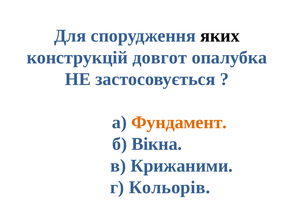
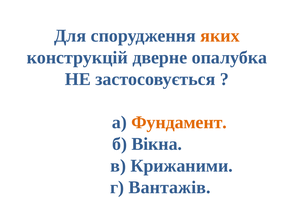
яких colour: black -> orange (220, 36)
довгот: довгот -> дверне (160, 57)
Кольорів: Кольорів -> Вантажів (170, 187)
